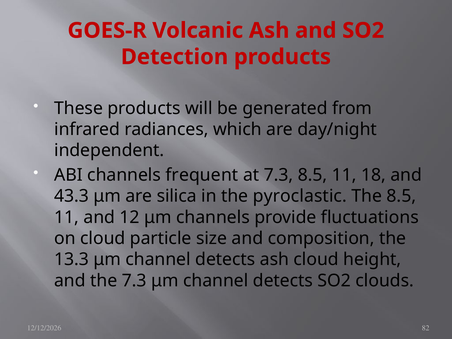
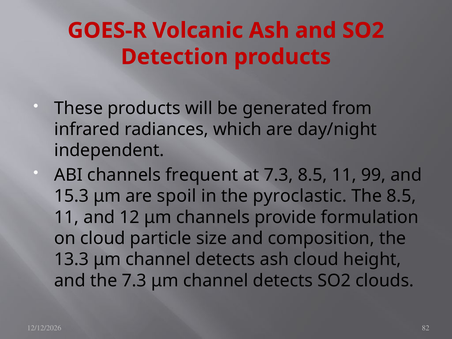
18: 18 -> 99 (373, 175)
43.3: 43.3 -> 15.3 (72, 196)
silica: silica -> spoil (177, 196)
fluctuations: fluctuations -> formulation (370, 217)
